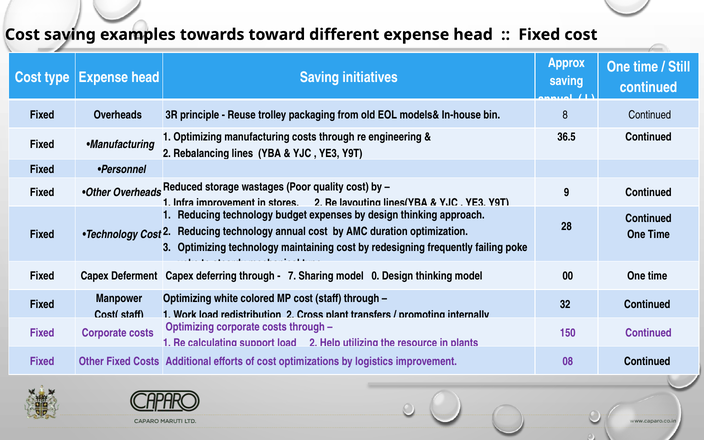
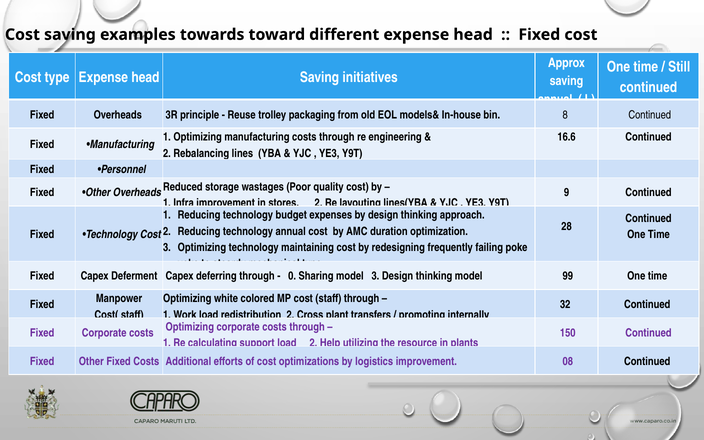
36.5: 36.5 -> 16.6 (567, 137)
7: 7 -> 0 (292, 276)
model 0: 0 -> 3 (375, 276)
00: 00 -> 99 (568, 276)
